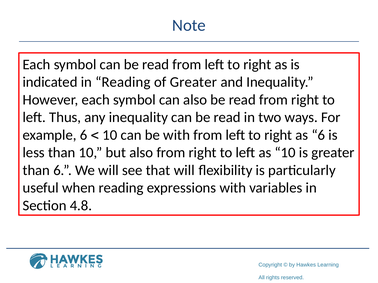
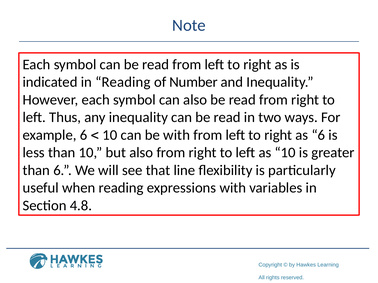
of Greater: Greater -> Number (194, 82)
that will: will -> line (184, 171)
